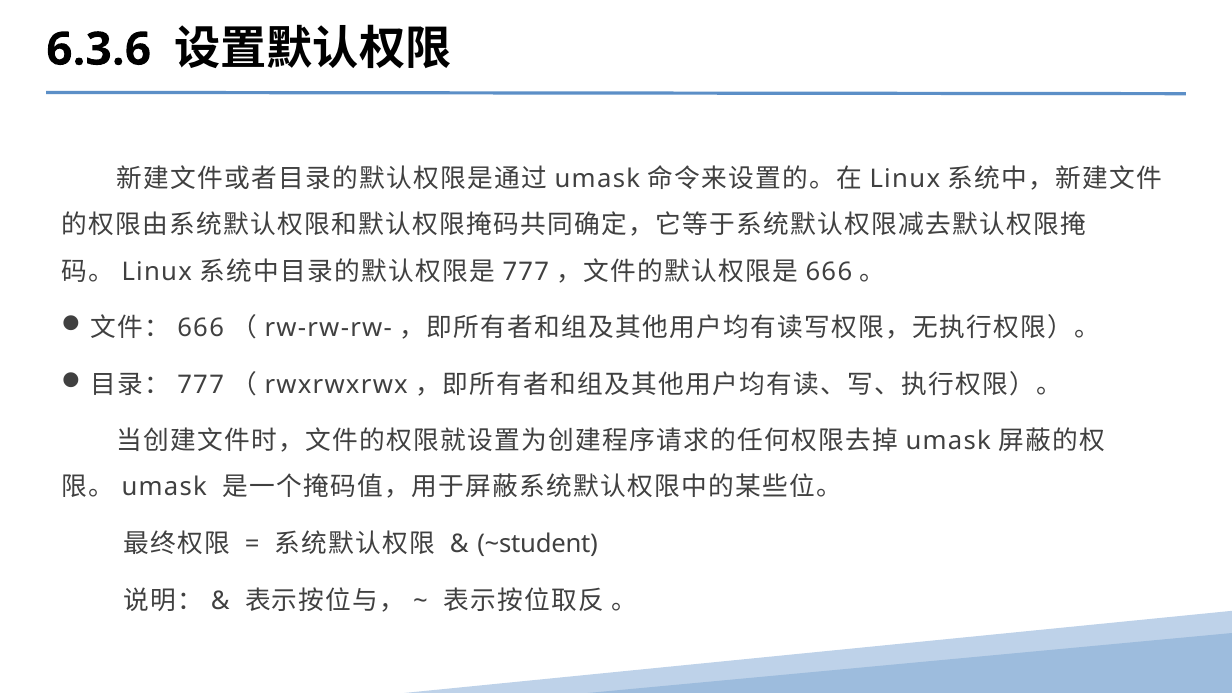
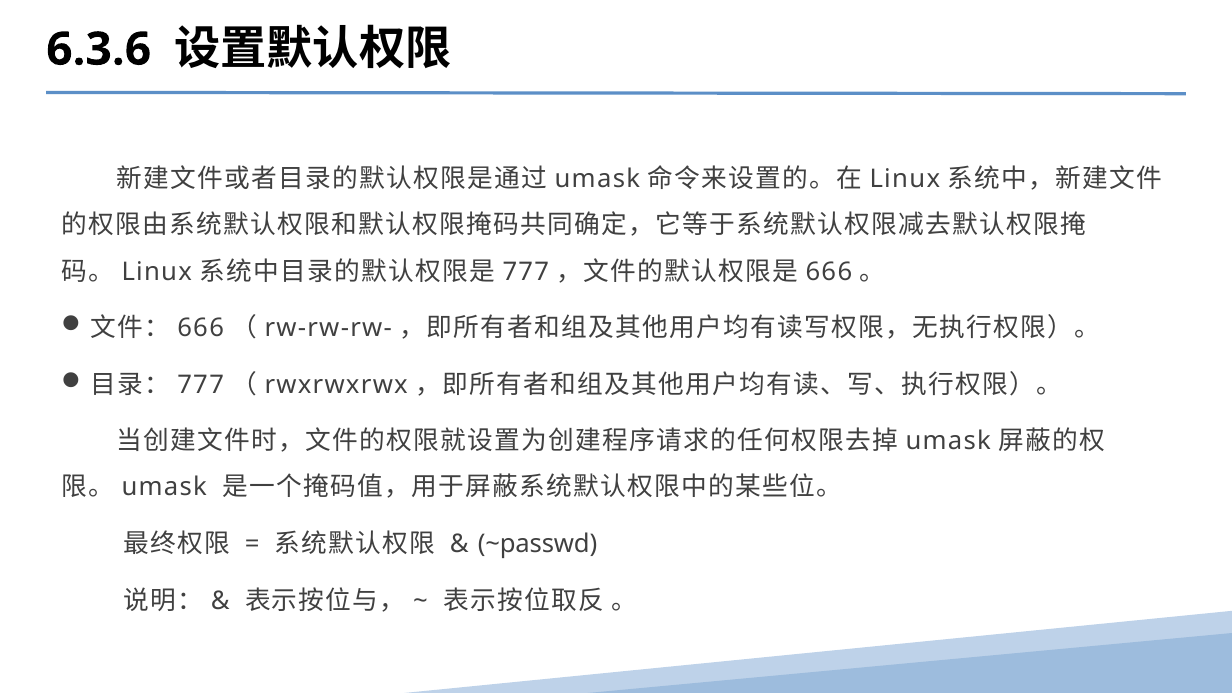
~student: ~student -> ~passwd (538, 544)
